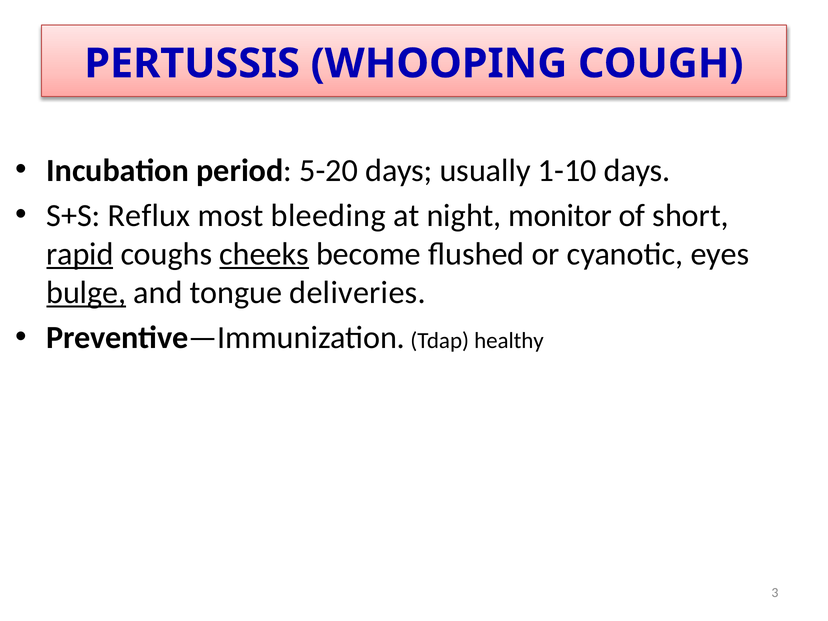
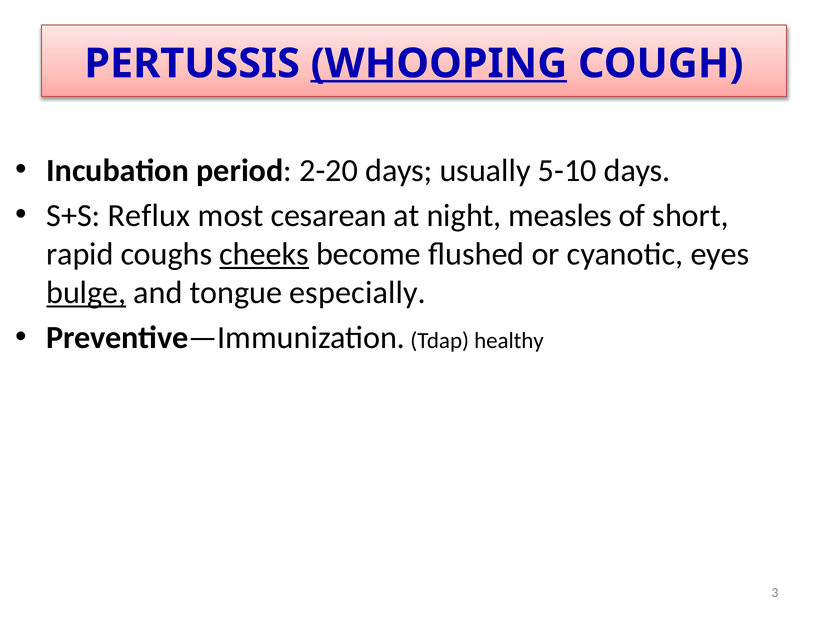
WHOOPING underline: none -> present (439, 64)
5-20: 5-20 -> 2-20 (329, 171)
1-10: 1-10 -> 5-10 (567, 171)
bleeding: bleeding -> cesarean (329, 216)
monitor: monitor -> measles (560, 216)
rapid underline: present -> none (80, 254)
deliveries: deliveries -> especially (358, 293)
